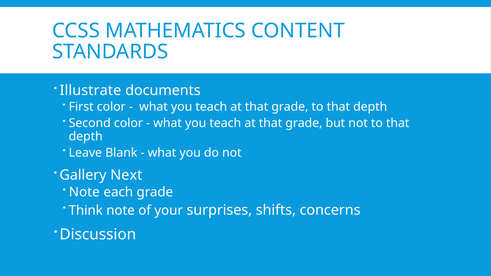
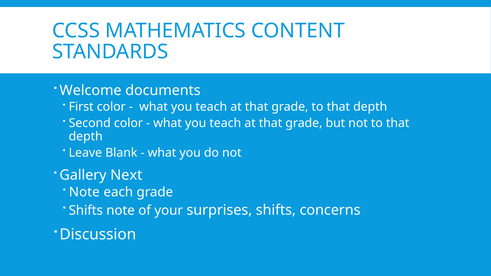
Illustrate: Illustrate -> Welcome (91, 91)
Think: Think -> Shifts (86, 211)
